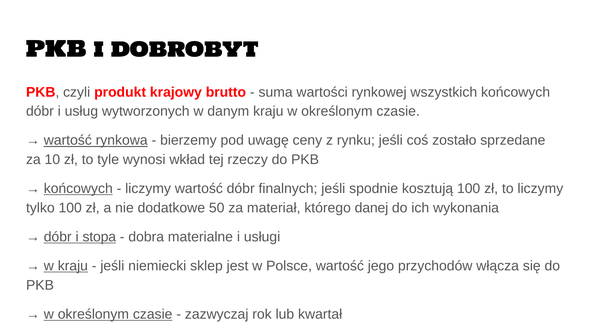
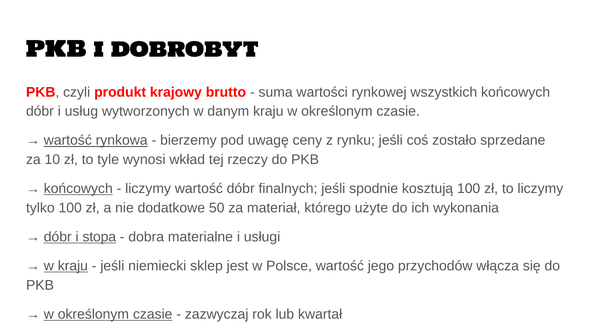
danej: danej -> użyte (371, 208)
